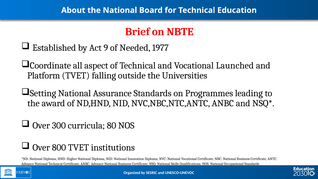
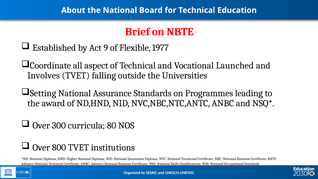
Needed: Needed -> Flexible (135, 48)
Platform: Platform -> Involves (44, 76)
